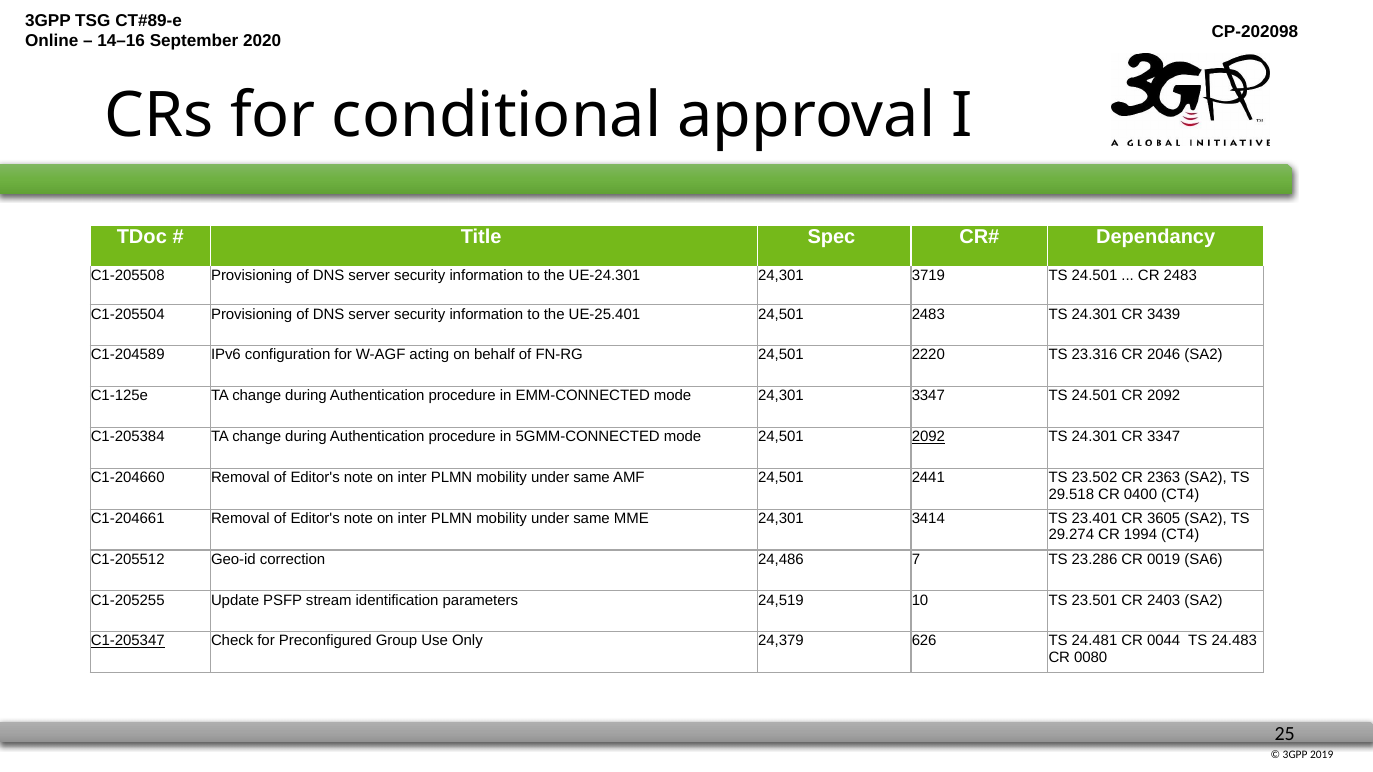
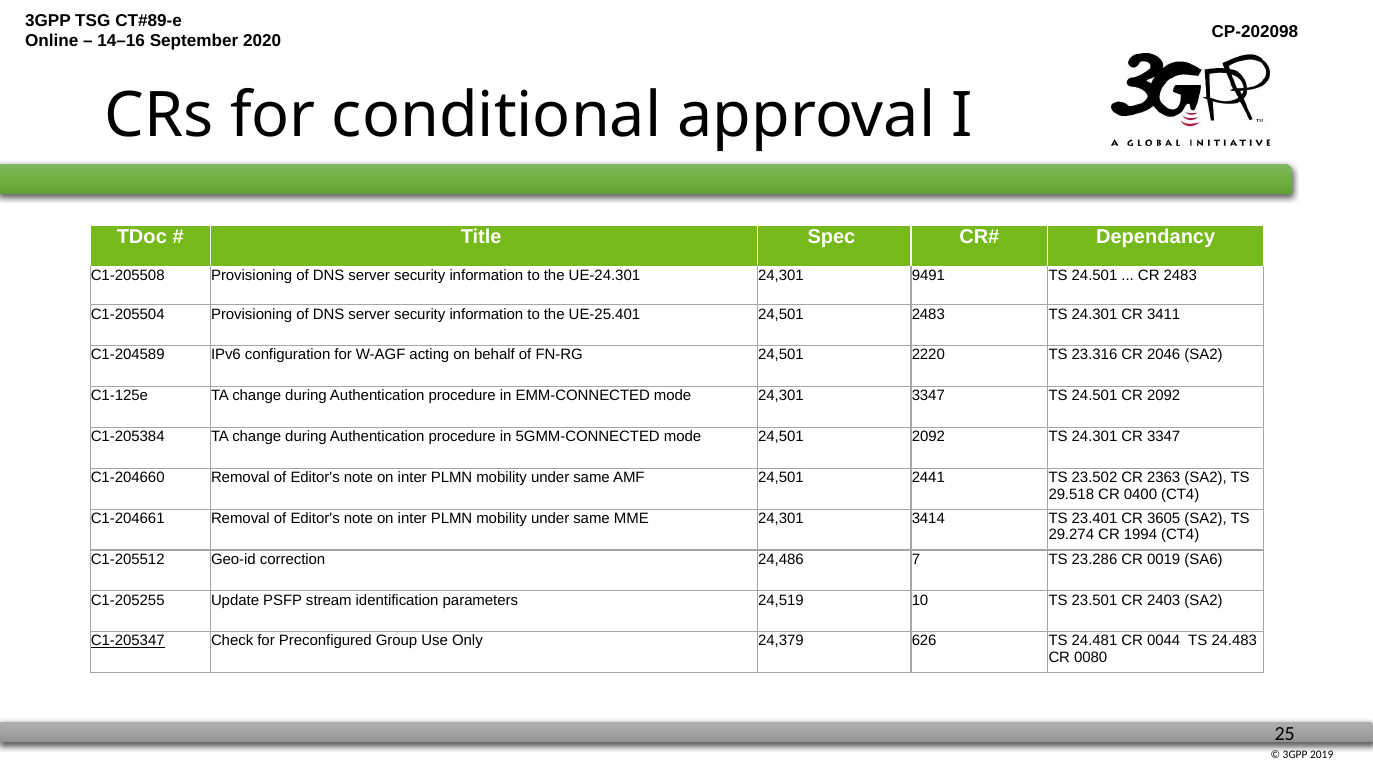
3719: 3719 -> 9491 (928, 276)
3439: 3439 -> 3411 (1164, 314)
2092 underline: present -> none (928, 437)
